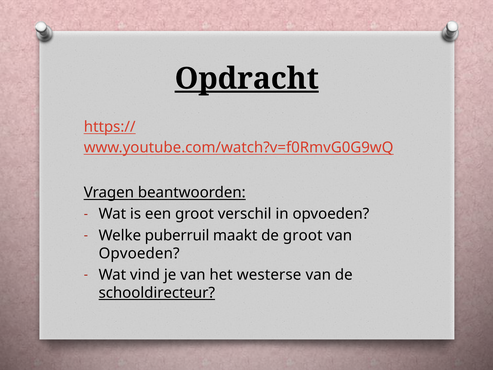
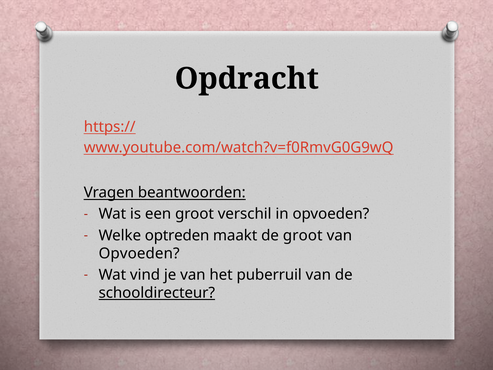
Opdracht underline: present -> none (247, 79)
puberruil: puberruil -> optreden (177, 235)
westerse: westerse -> puberruil (269, 275)
